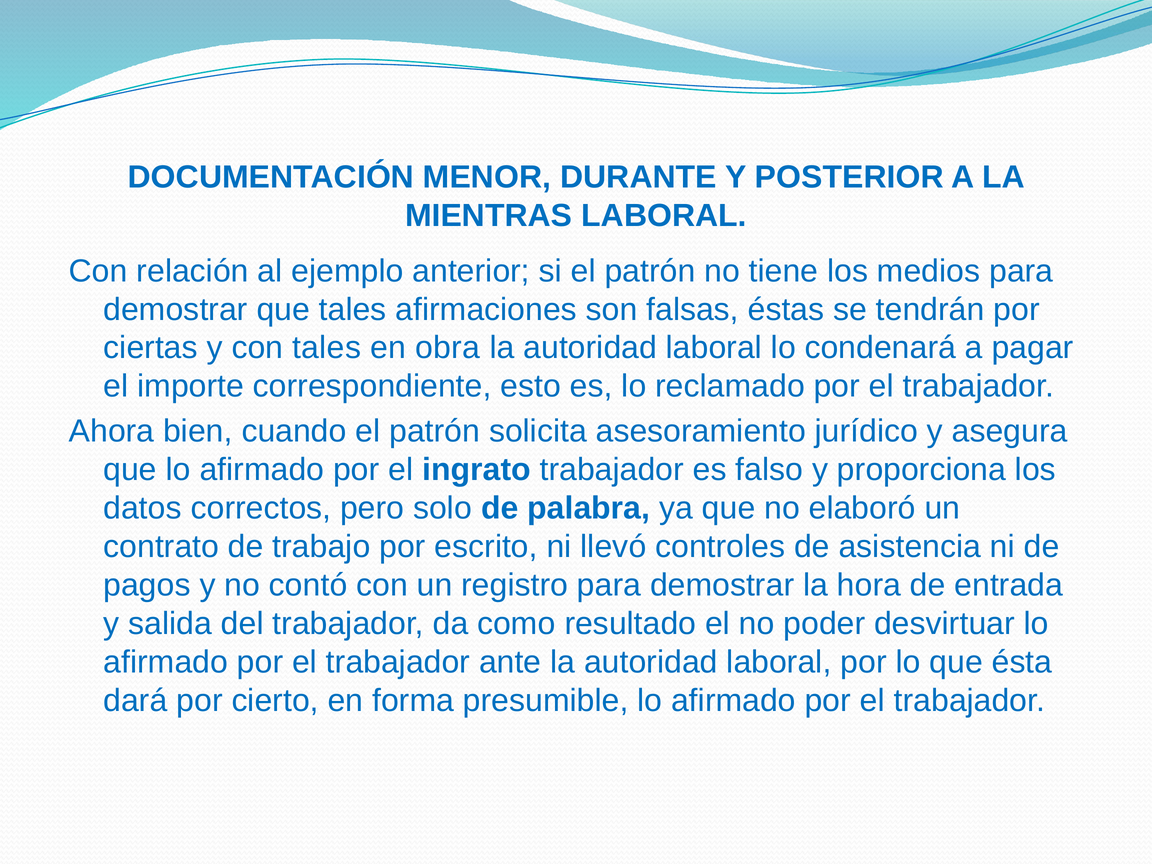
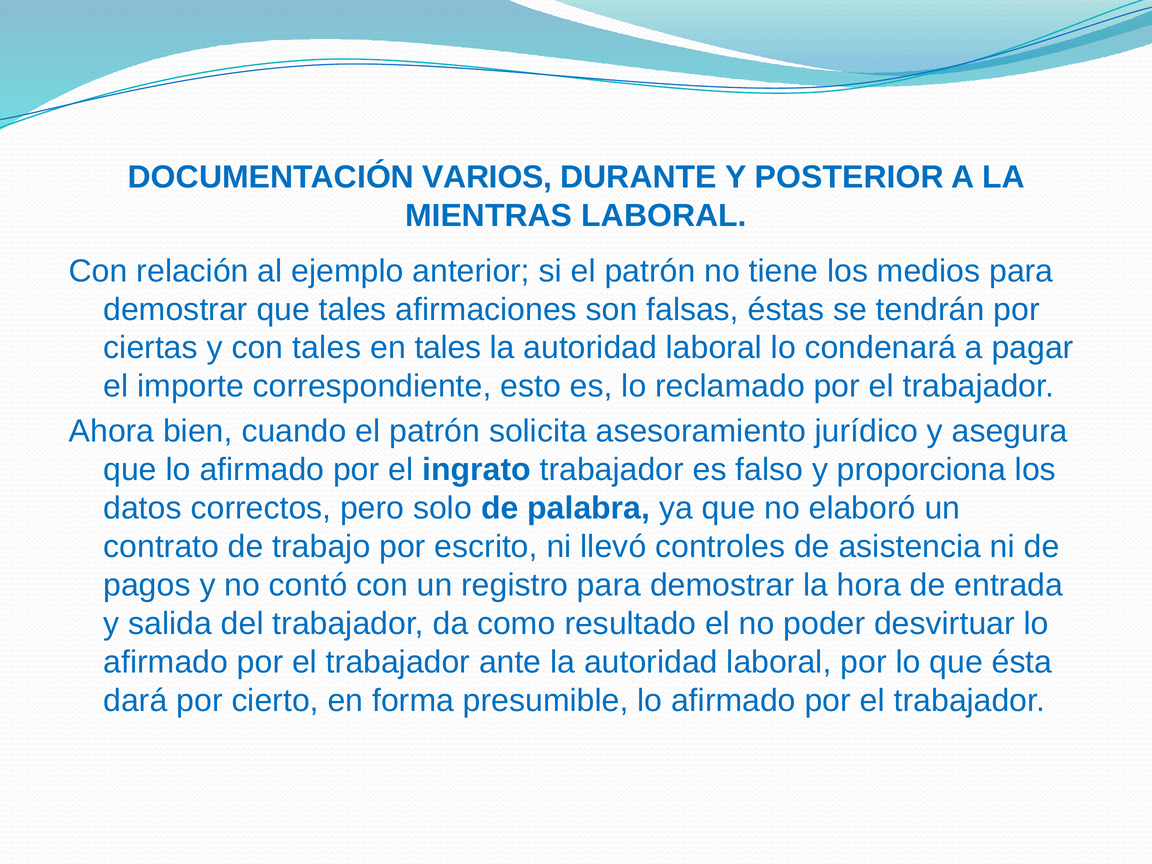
MENOR: MENOR -> VARIOS (487, 177)
en obra: obra -> tales (448, 348)
